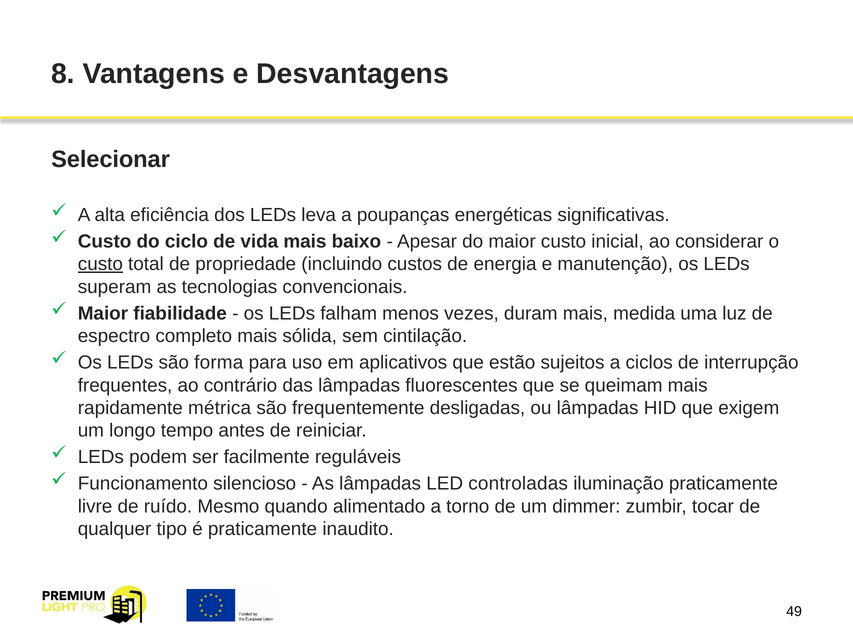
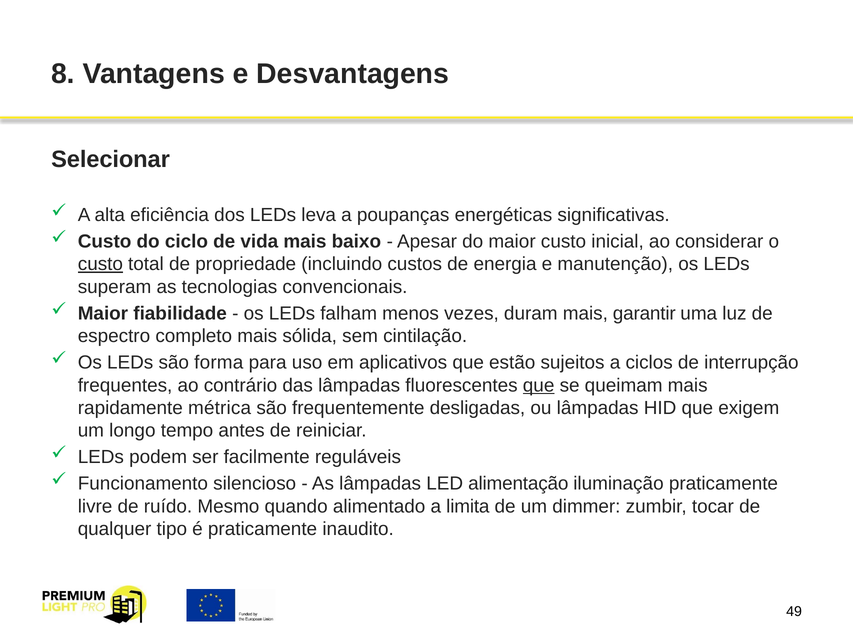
medida: medida -> garantir (644, 313)
que underline: none -> present (539, 385)
controladas: controladas -> alimentação (518, 484)
torno: torno -> limita (468, 506)
